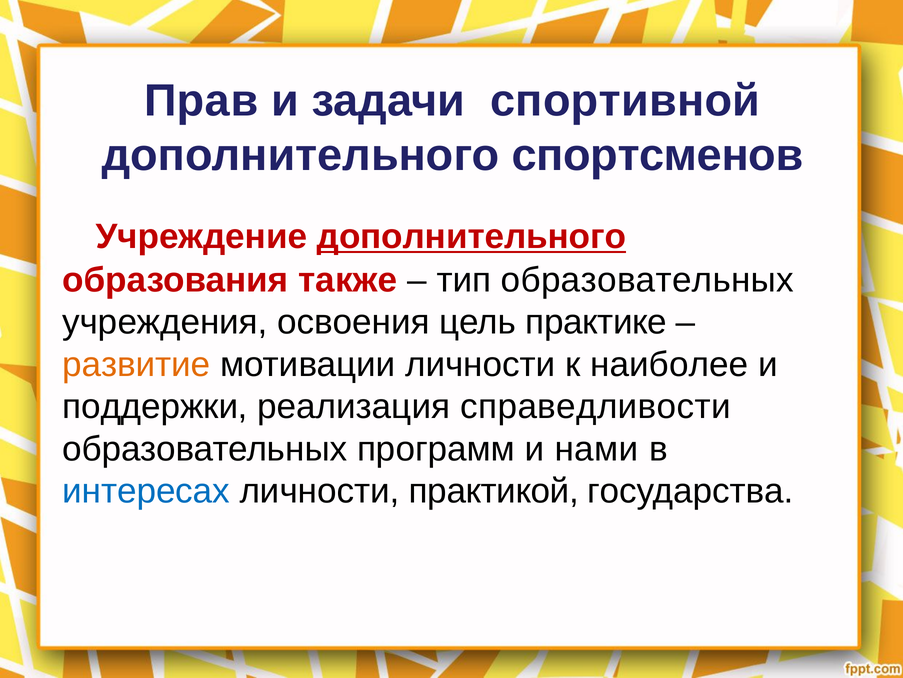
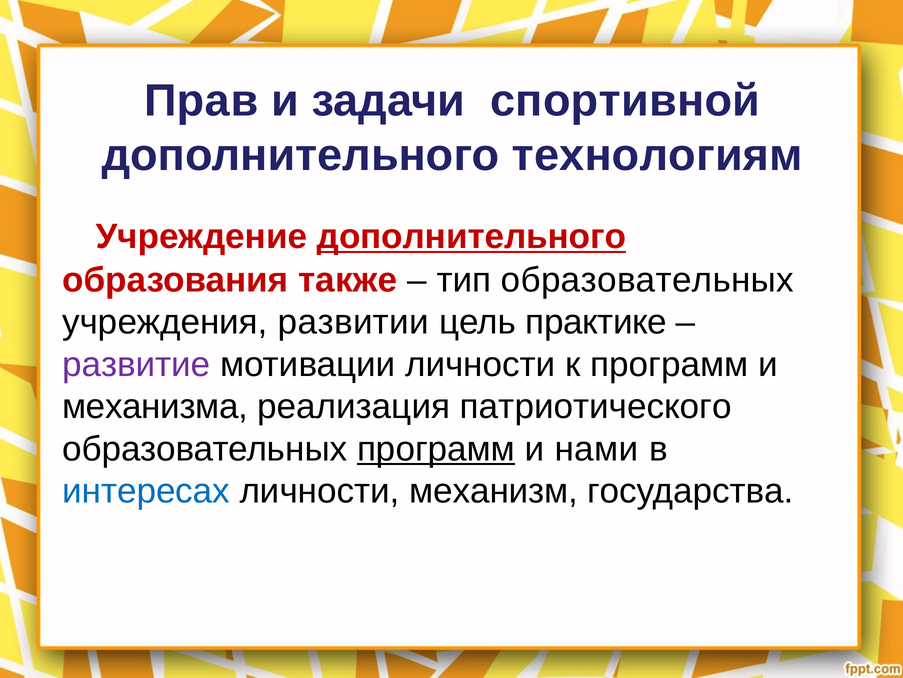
спортсменов: спортсменов -> технологиям (657, 155)
освоения: освоения -> развитии (353, 322)
развитие colour: orange -> purple (136, 364)
к наиболее: наиболее -> программ (669, 364)
поддержки: поддержки -> механизма (155, 406)
справедливости: справедливости -> патриотического (596, 406)
программ underline: none -> present (436, 448)
практикой: практикой -> механизм (494, 491)
